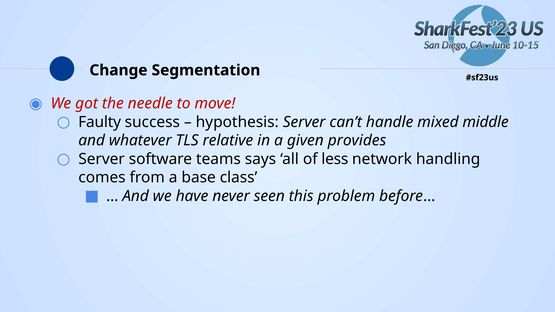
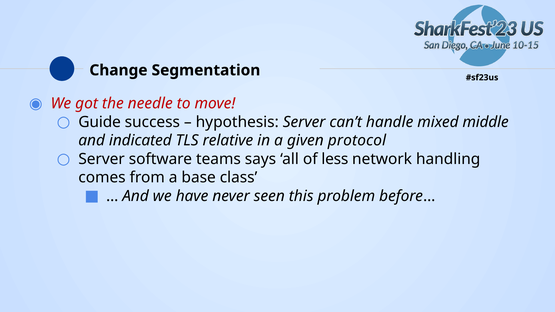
Faulty: Faulty -> Guide (100, 122)
whatever: whatever -> indicated (140, 141)
provides: provides -> protocol (357, 141)
